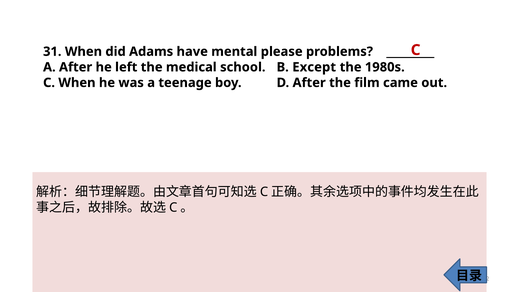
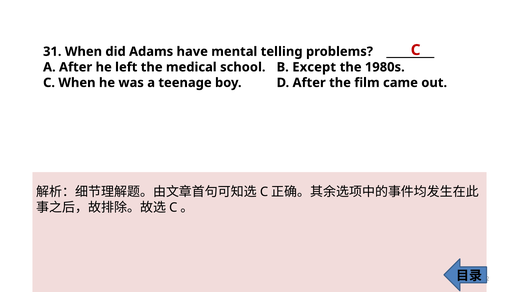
please: please -> telling (282, 52)
